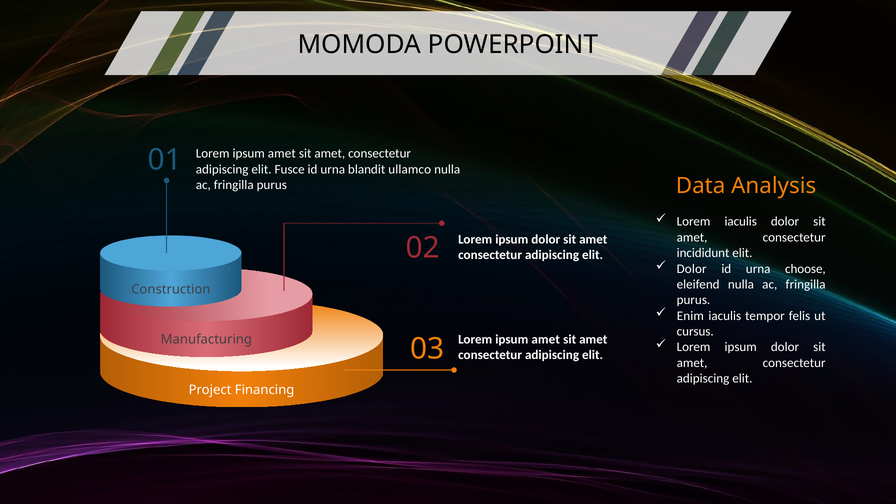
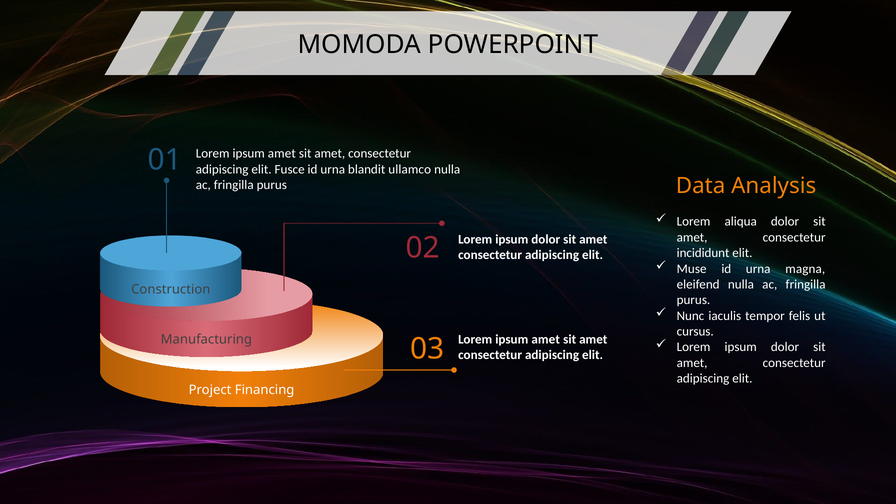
Lorem iaculis: iaculis -> aliqua (741, 222)
Dolor: Dolor -> Muse (692, 269)
choose: choose -> magna (805, 269)
Enim: Enim -> Nunc (690, 316)
